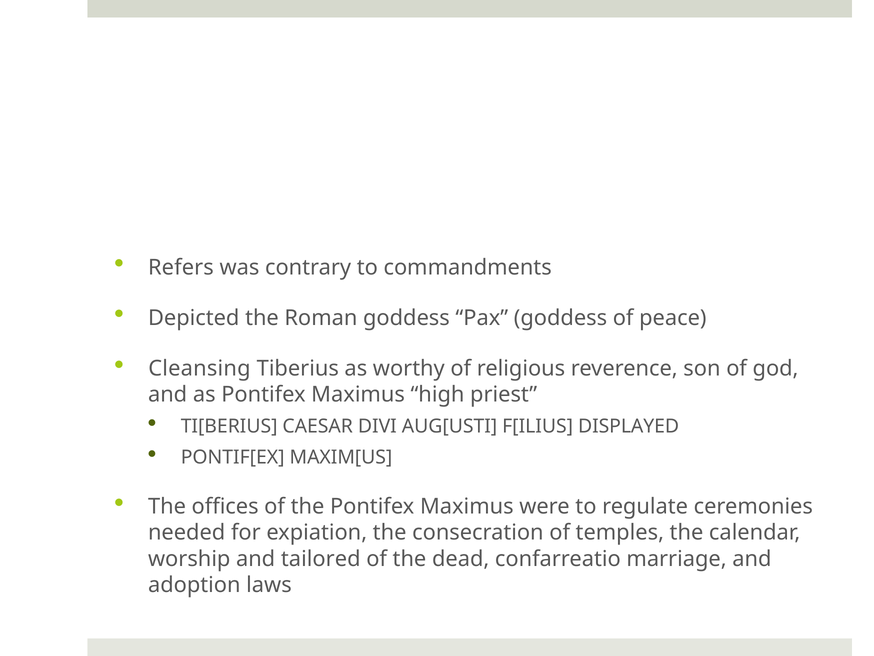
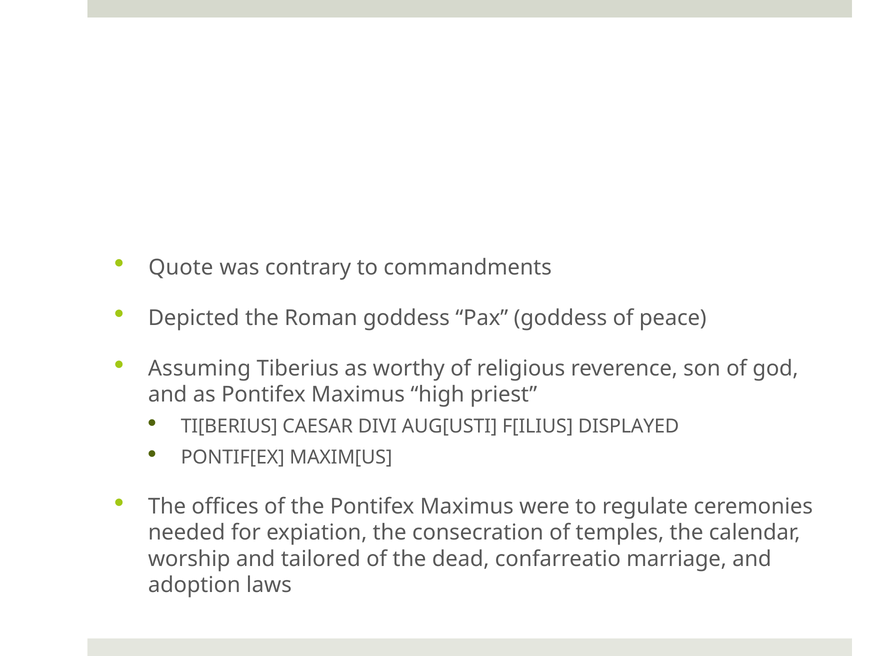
Refers: Refers -> Quote (181, 267)
Cleansing: Cleansing -> Assuming (199, 368)
